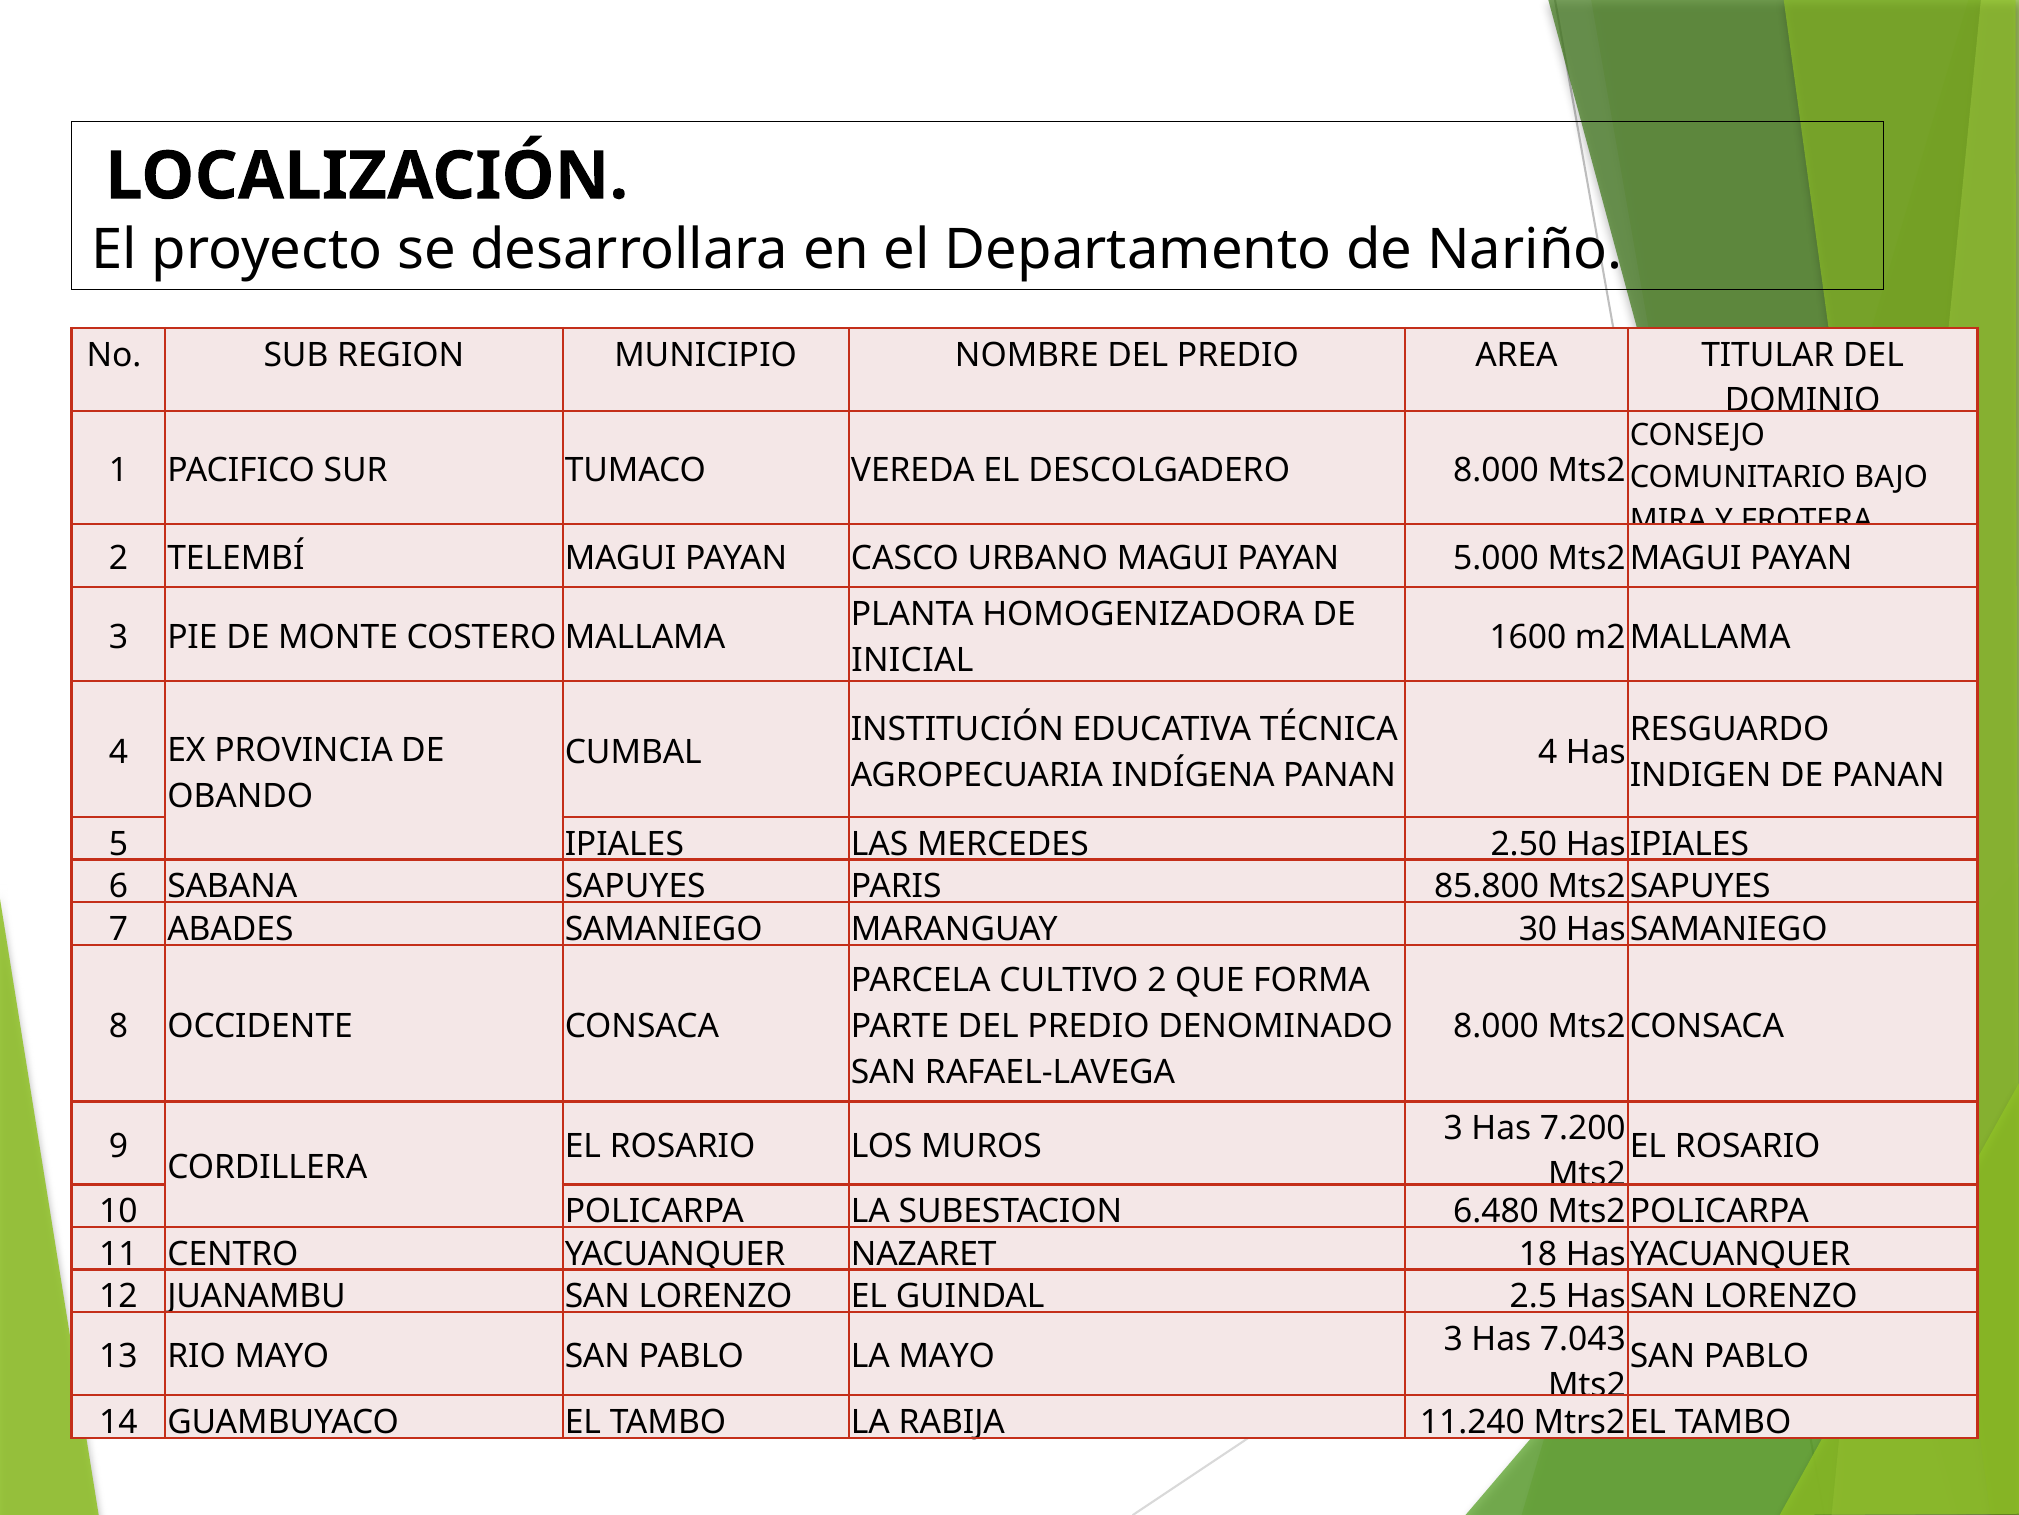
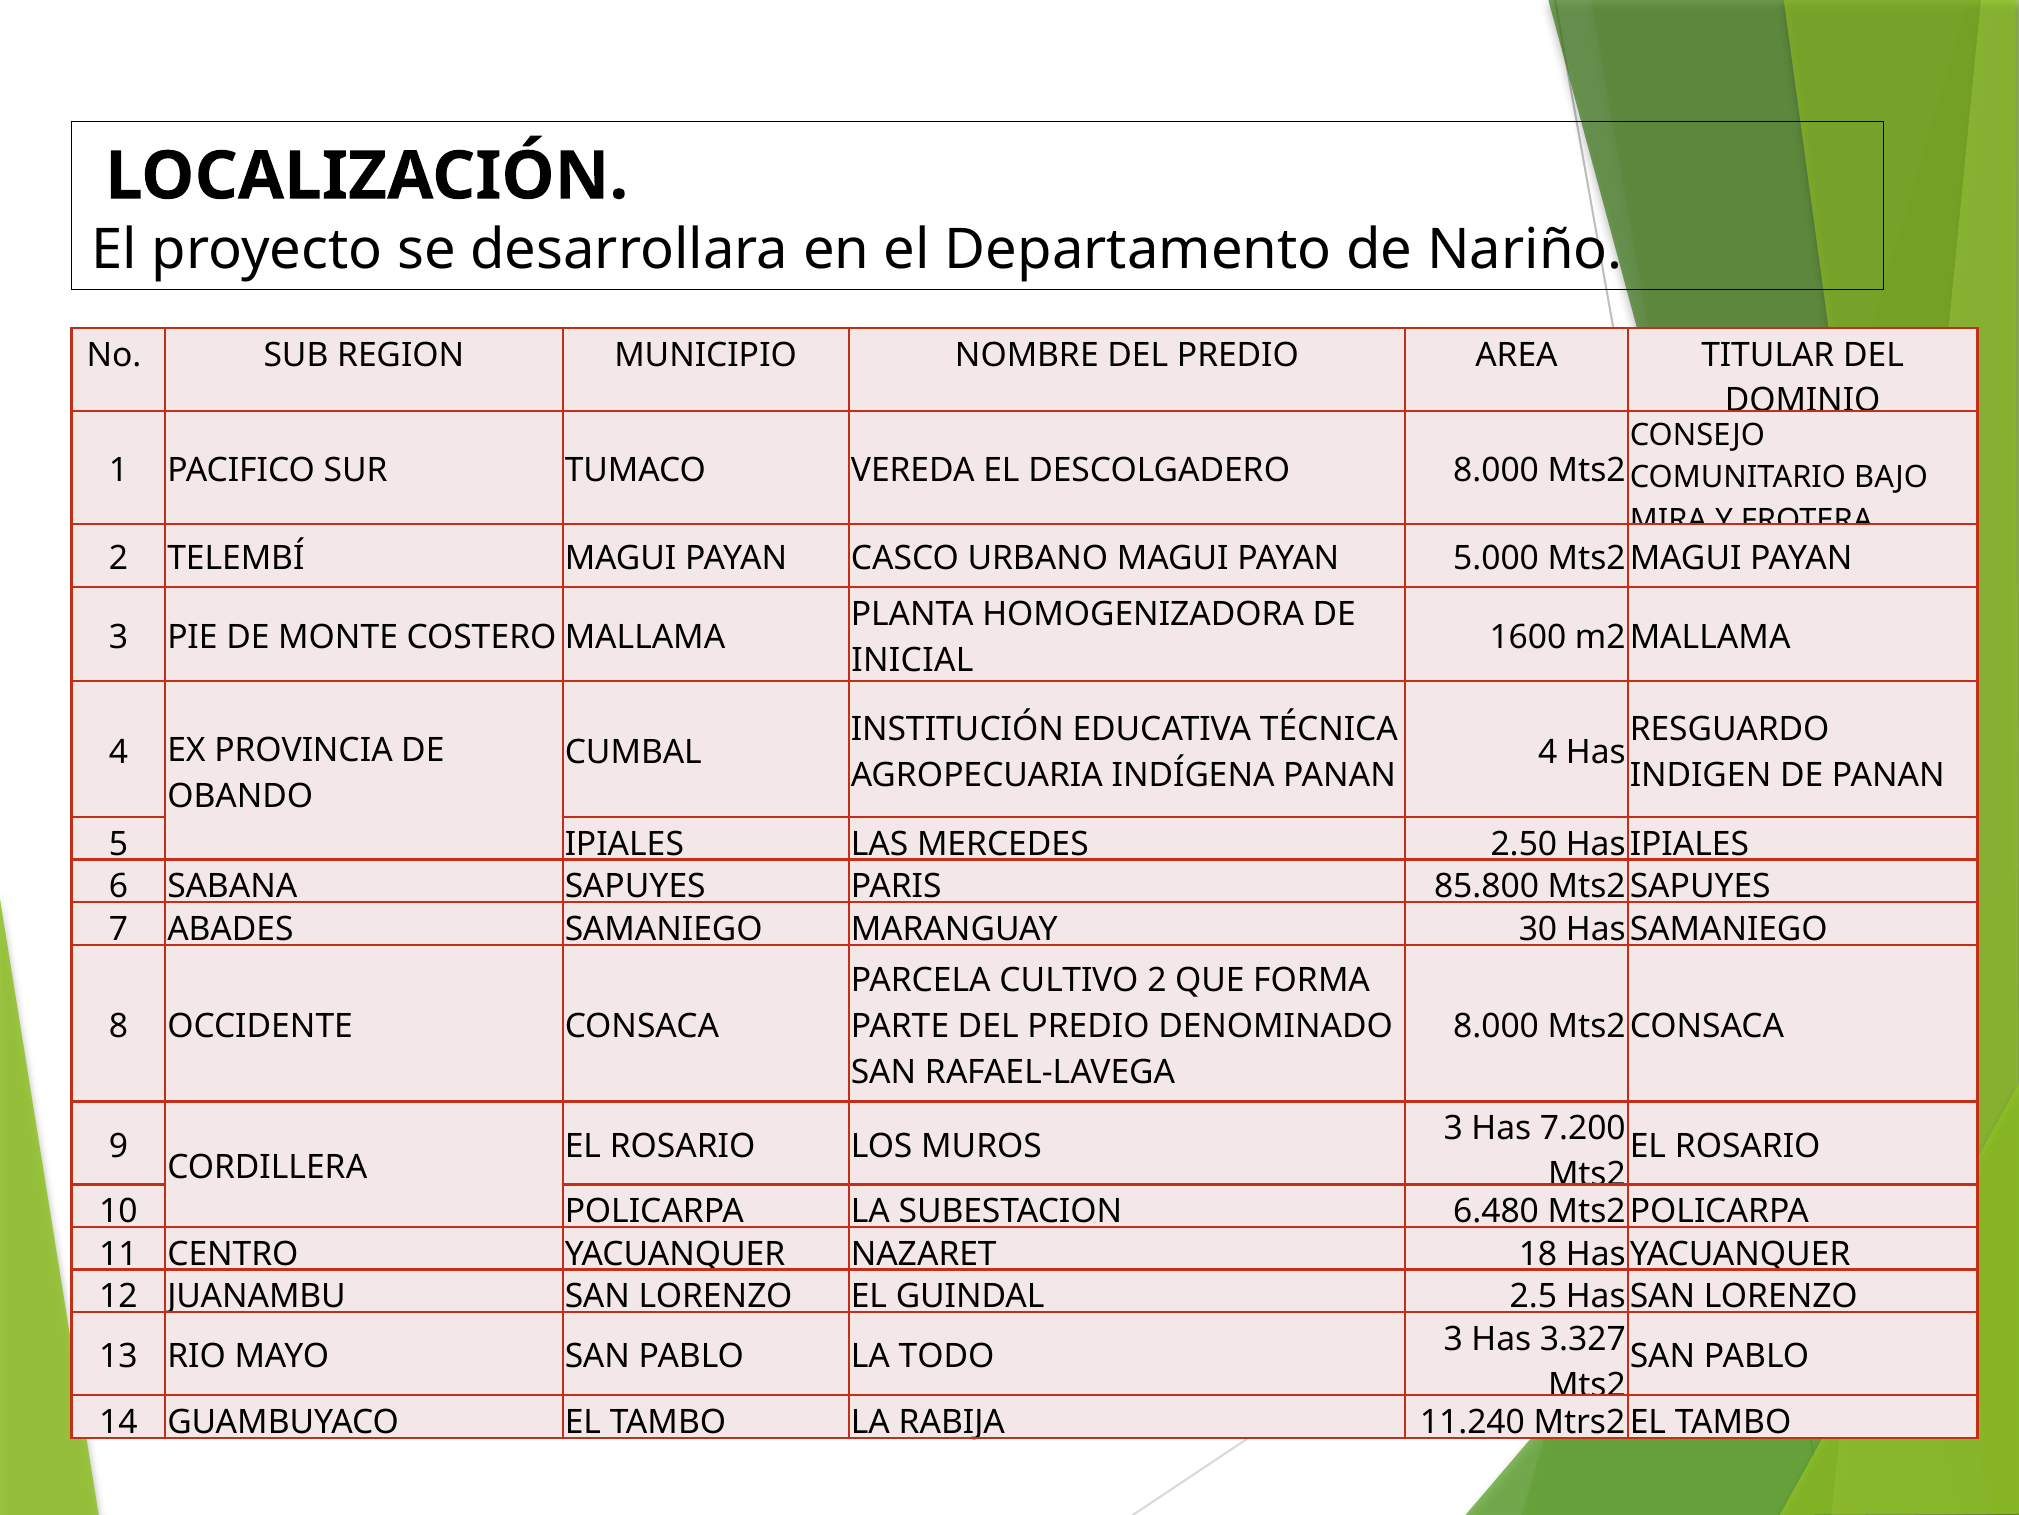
7.043: 7.043 -> 3.327 (1583, 1338)
LA MAYO: MAYO -> TODO (947, 1356)
